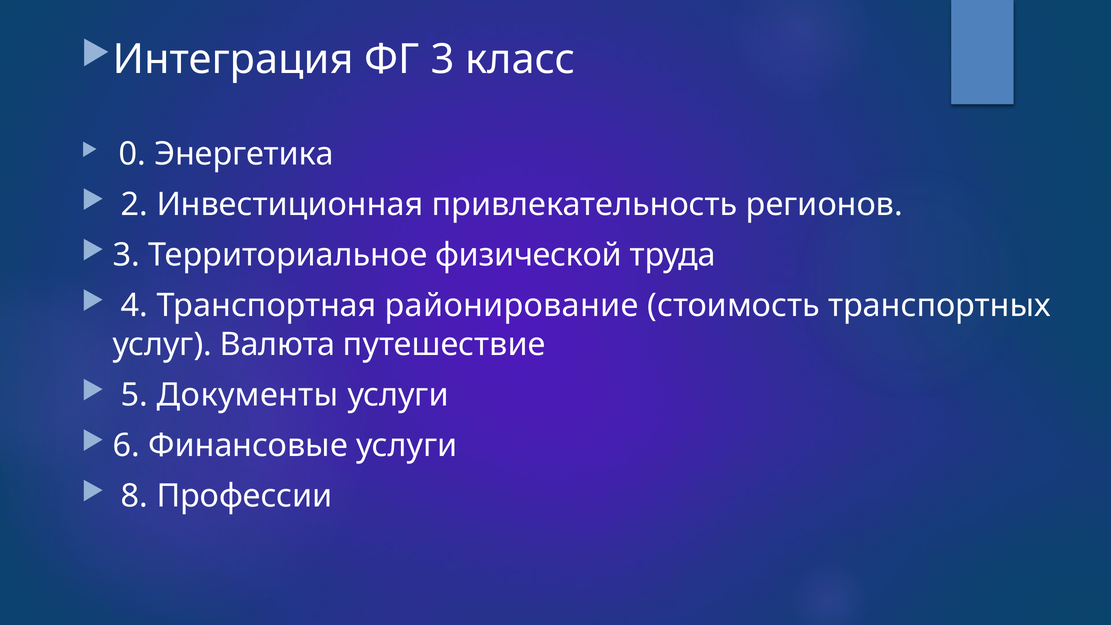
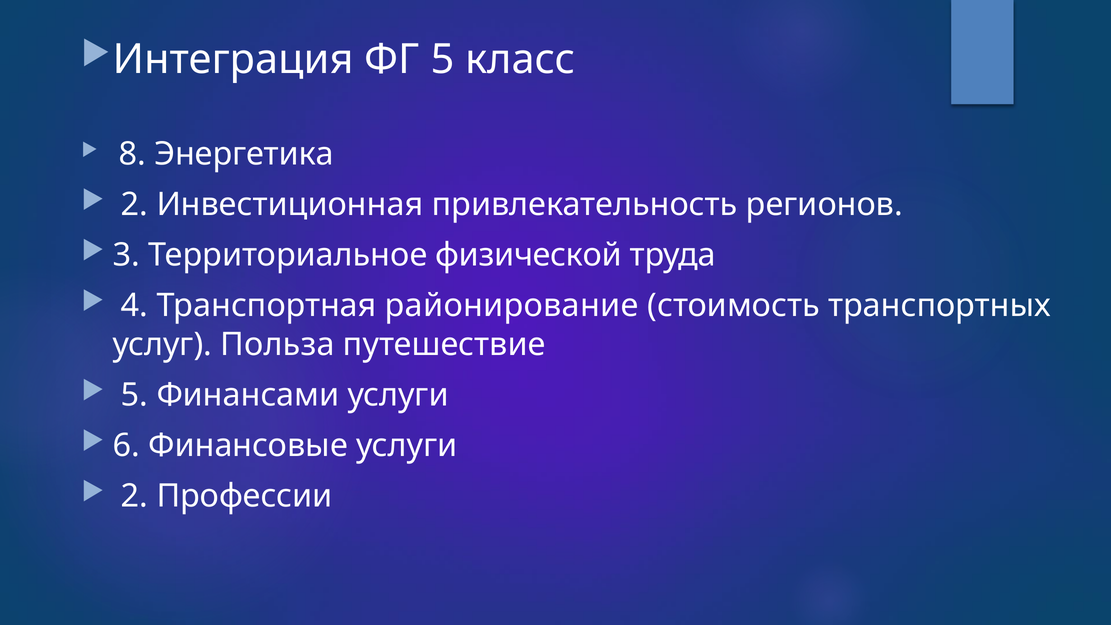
ФГ 3: 3 -> 5 (442, 59)
0: 0 -> 8 (132, 154)
Валюта: Валюта -> Польза (277, 345)
Документы: Документы -> Финансами (248, 395)
8: 8 -> 2 (135, 496)
